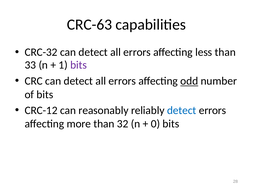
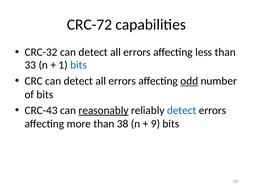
CRC-63: CRC-63 -> CRC-72 (89, 24)
bits colour: purple -> blue (79, 65)
CRC-12: CRC-12 -> CRC-43 (41, 110)
reasonably underline: none -> present (104, 110)
32: 32 -> 38 (123, 124)
0: 0 -> 9 (155, 124)
